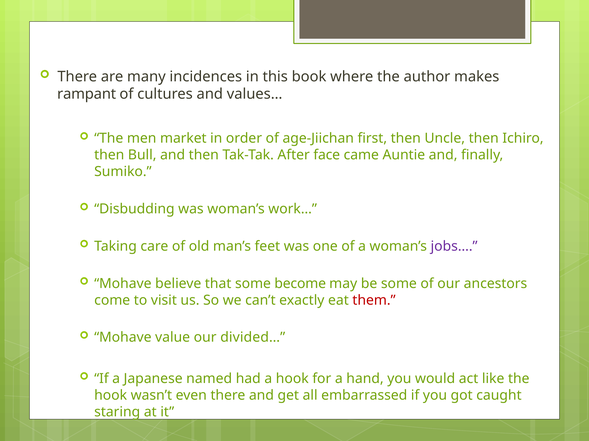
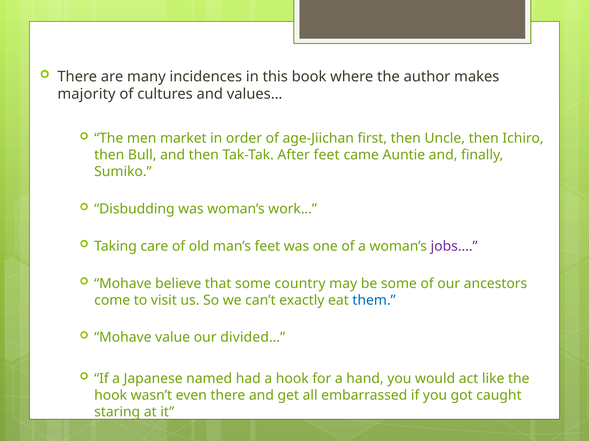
rampant: rampant -> majority (87, 94)
After face: face -> feet (327, 155)
become: become -> country (300, 284)
them colour: red -> blue (374, 301)
